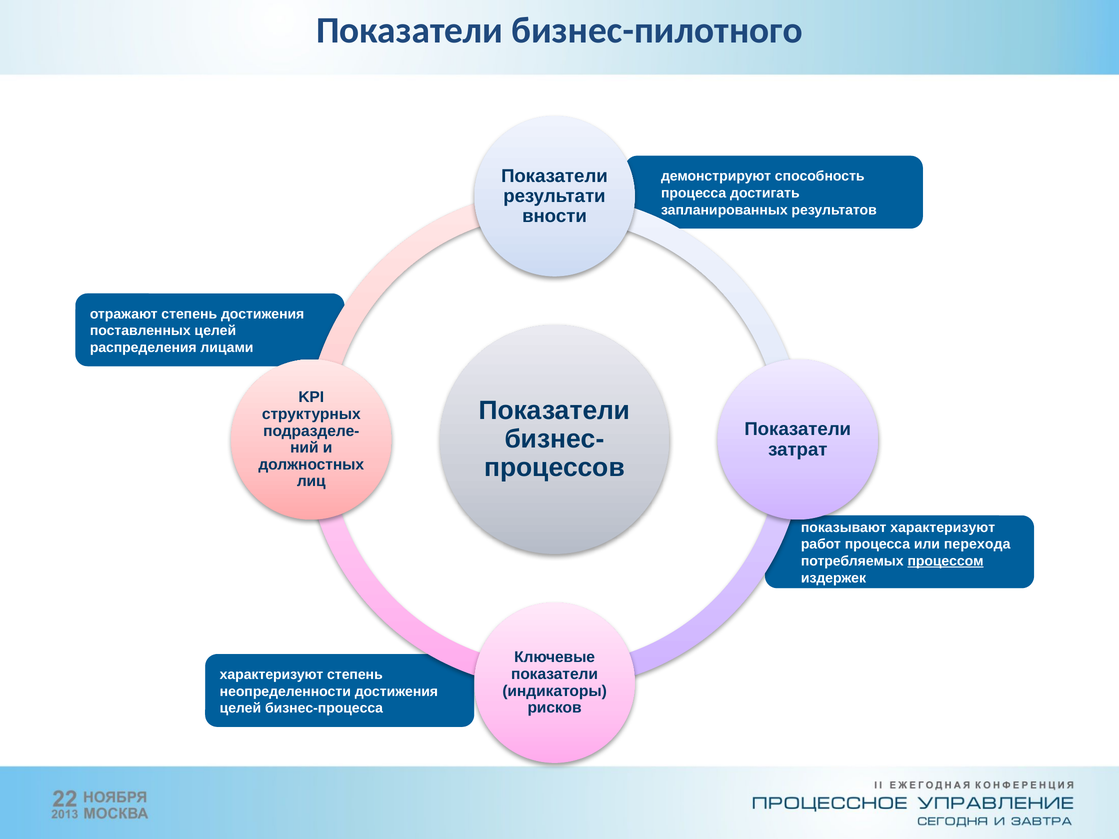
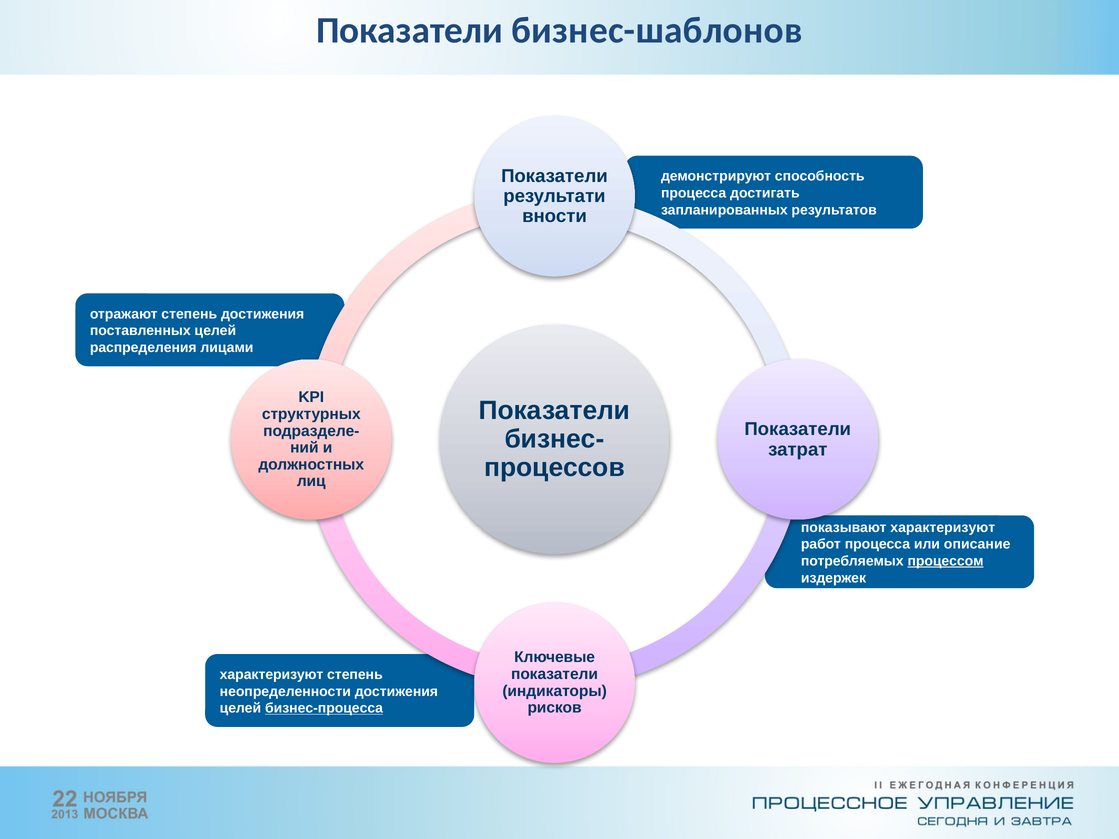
бизнес-пилотного: бизнес-пилотного -> бизнес-шаблонов (657, 31)
перехода: перехода -> описание (977, 544)
бизнес-процесса underline: none -> present (324, 708)
